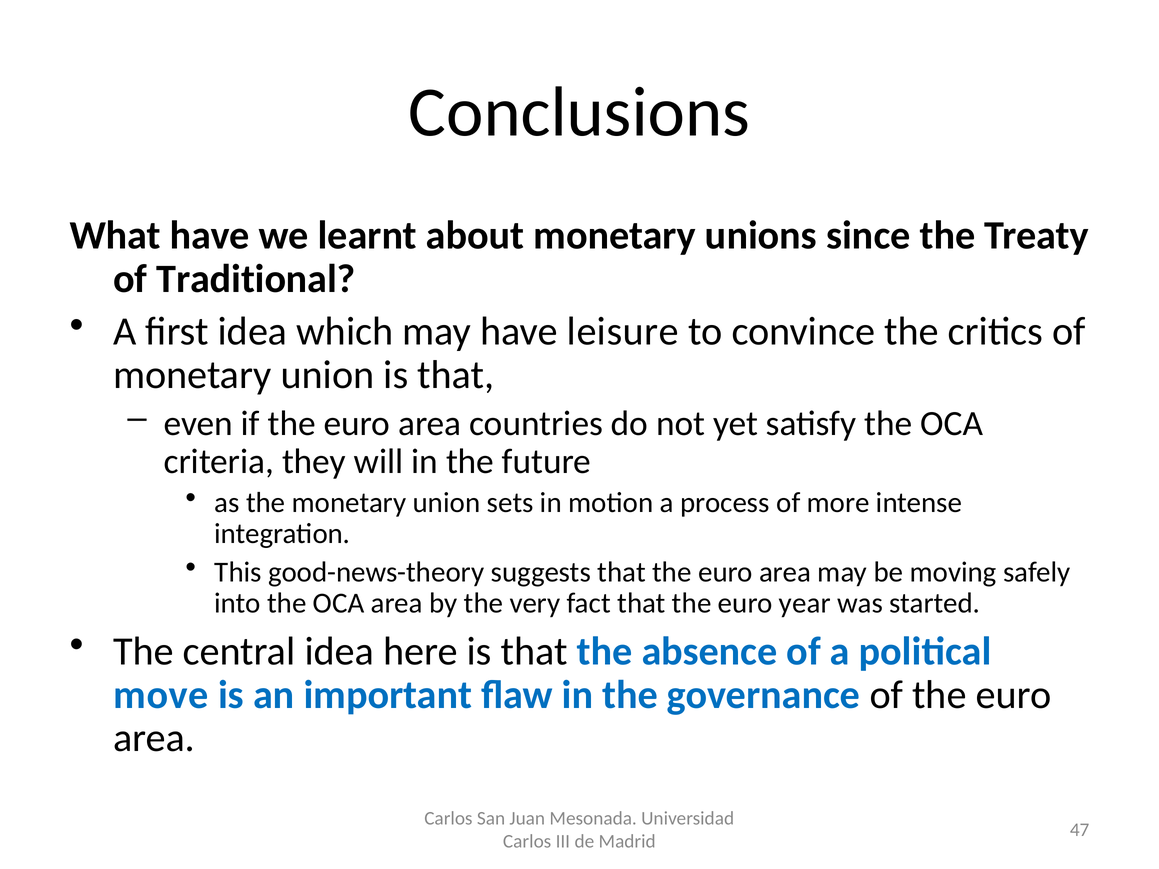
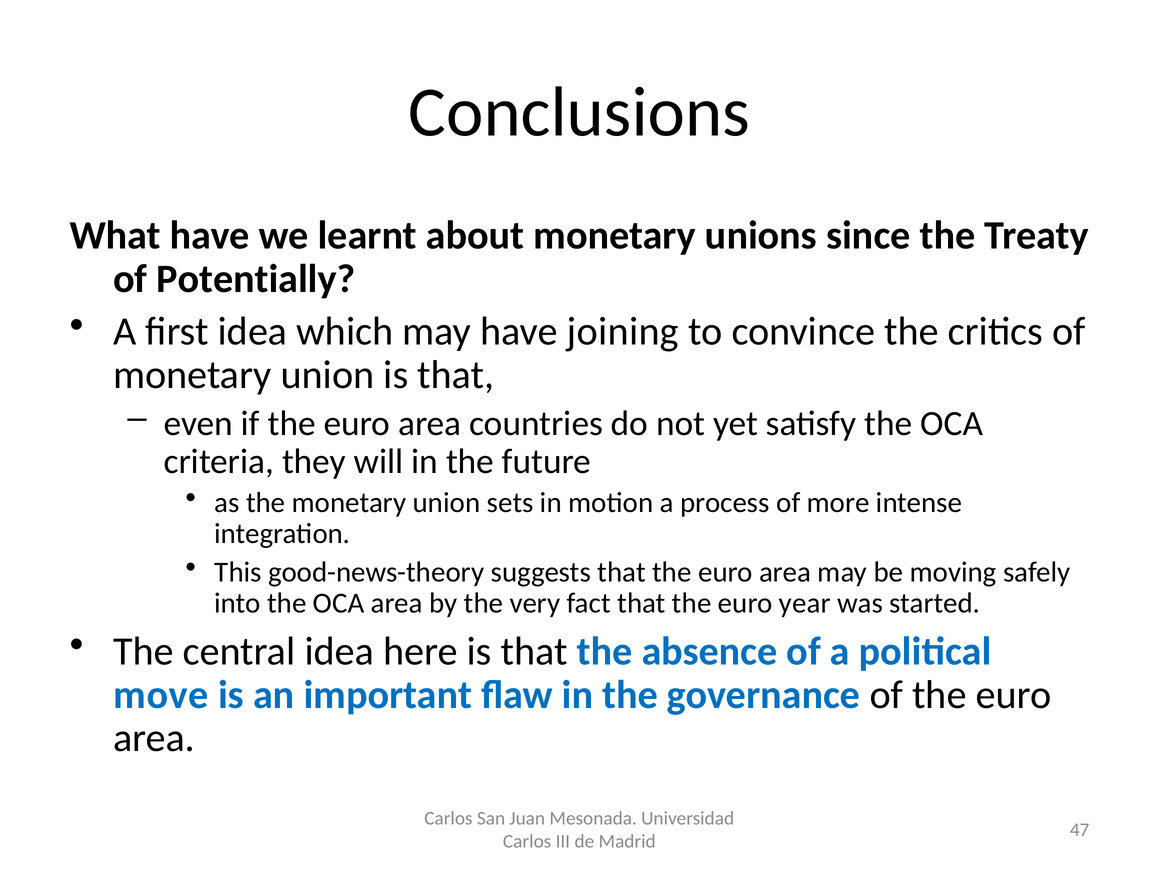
Traditional: Traditional -> Potentially (256, 279)
leisure: leisure -> joining (623, 332)
